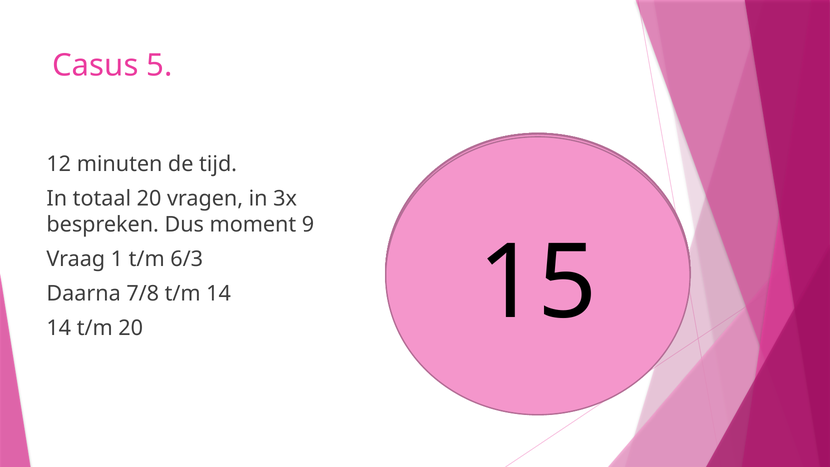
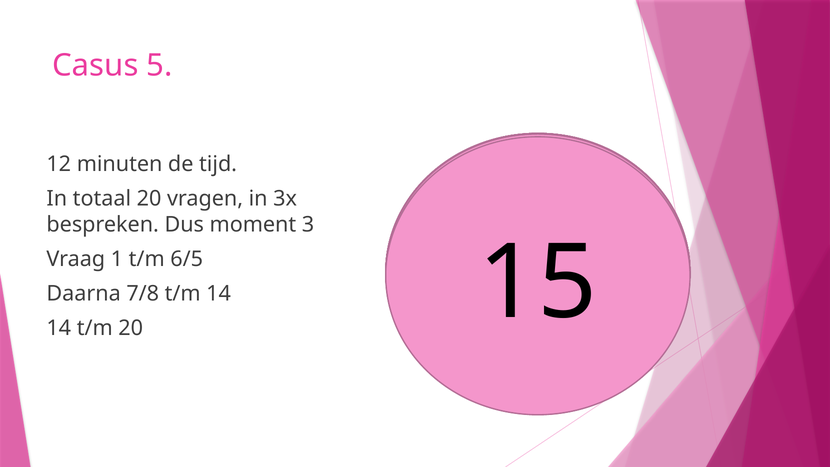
9: 9 -> 3 (308, 224)
6/3: 6/3 -> 6/5 (187, 259)
